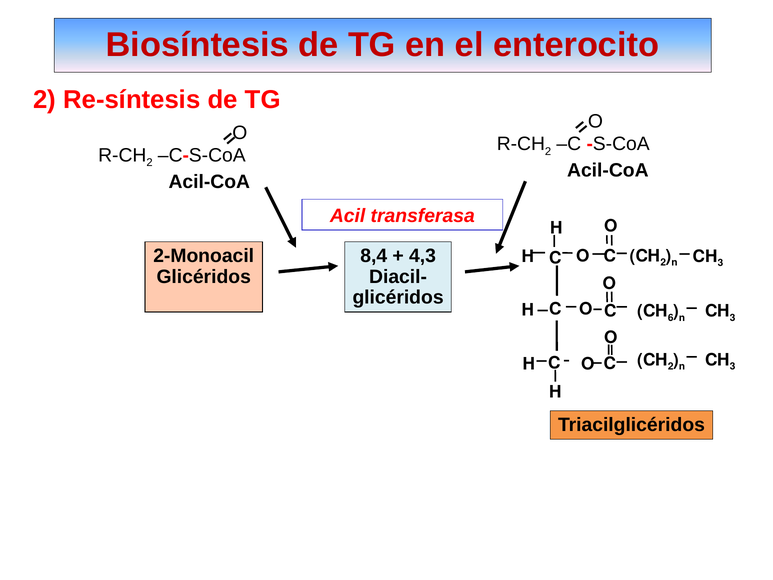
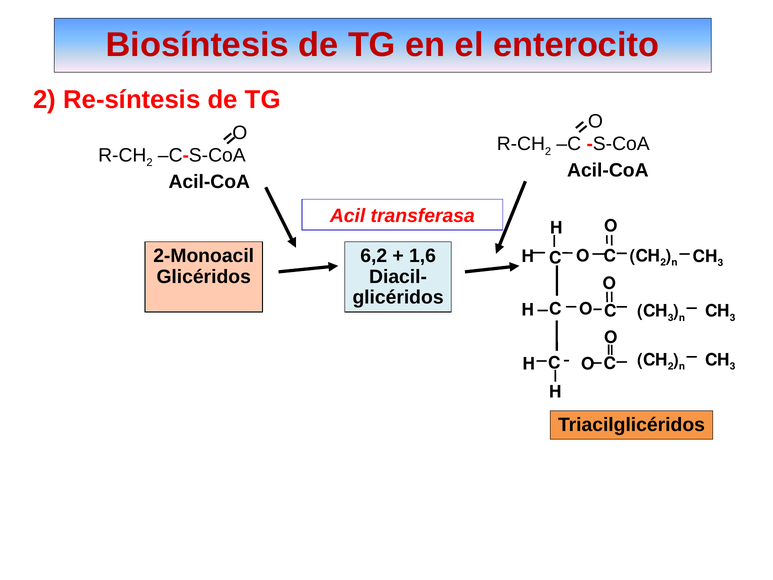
8,4: 8,4 -> 6,2 (374, 256)
4,3: 4,3 -> 1,6 (422, 256)
6: 6 -> 3 (671, 318)
